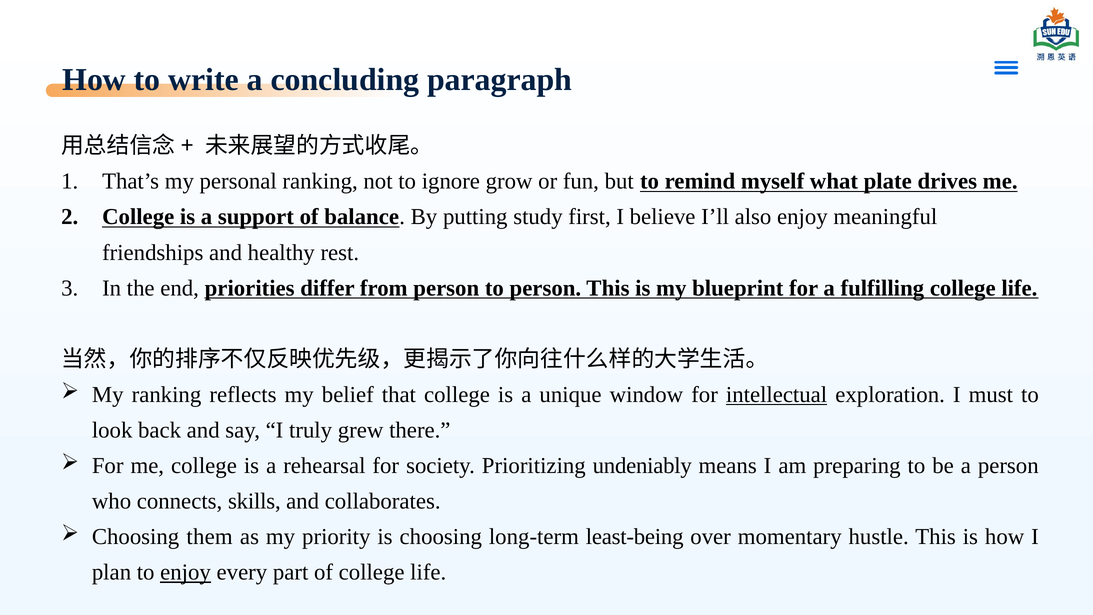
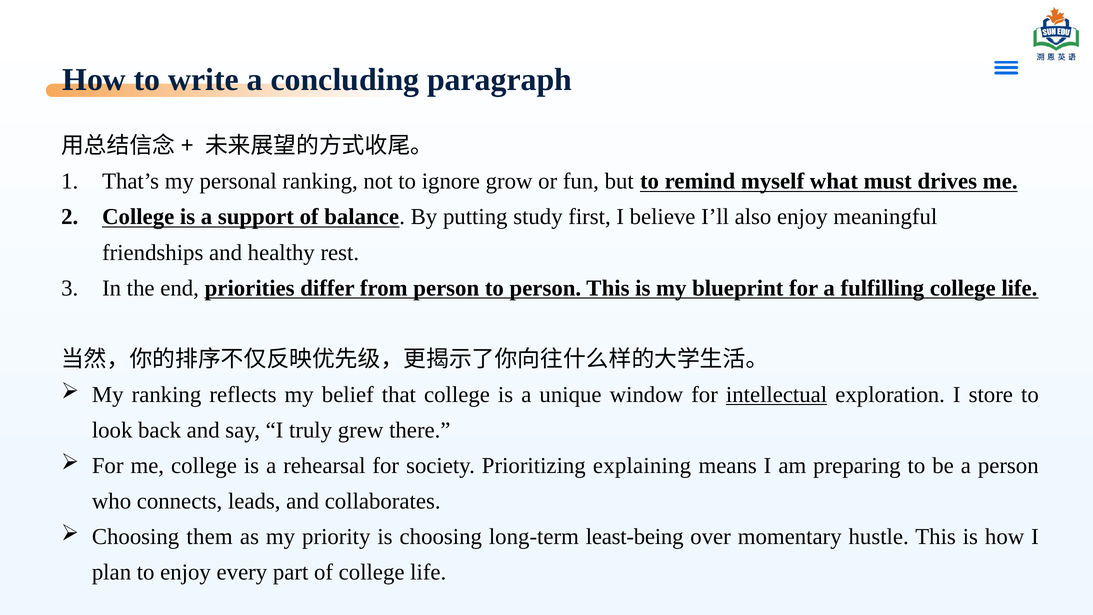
plate: plate -> must (888, 181)
must: must -> store (991, 395)
undeniably: undeniably -> explaining (642, 466)
skills: skills -> leads (254, 501)
enjoy underline: present -> none (186, 572)
